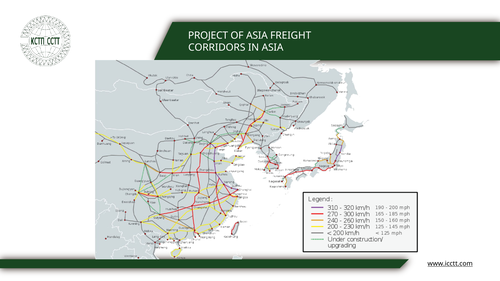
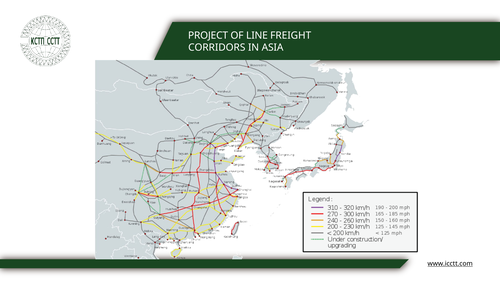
OF ASIA: ASIA -> LINE (257, 36)
